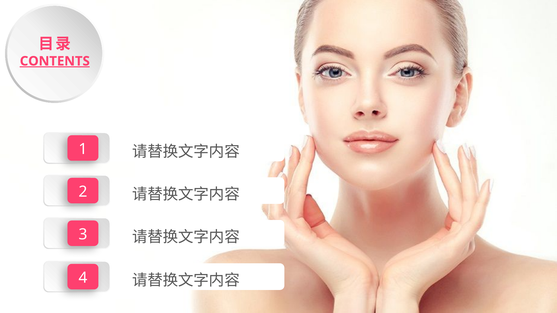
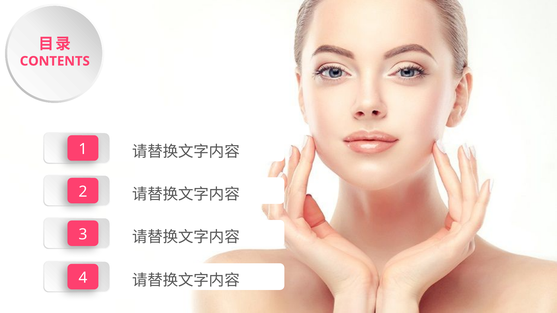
CONTENTS underline: present -> none (55, 61)
